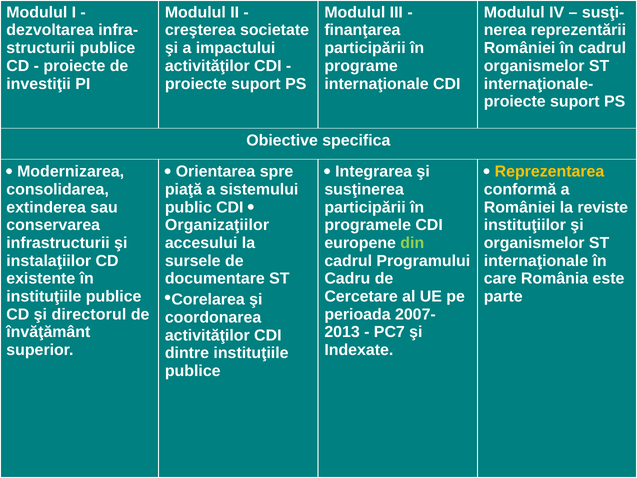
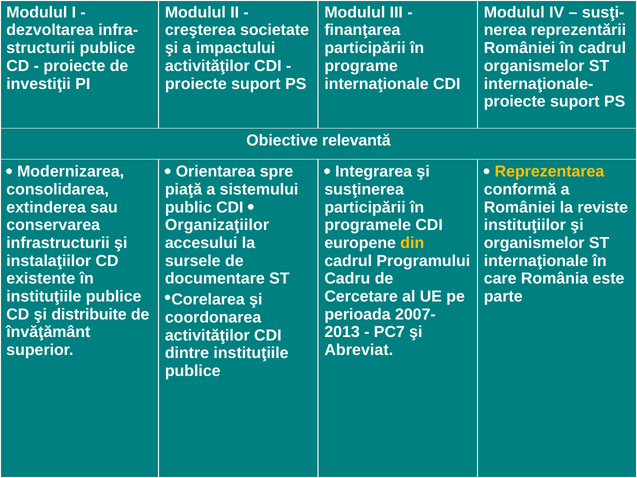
specifica: specifica -> relevantă (356, 141)
din colour: light green -> yellow (412, 243)
directorul: directorul -> distribuite (89, 314)
Indexate: Indexate -> Abreviat (359, 350)
